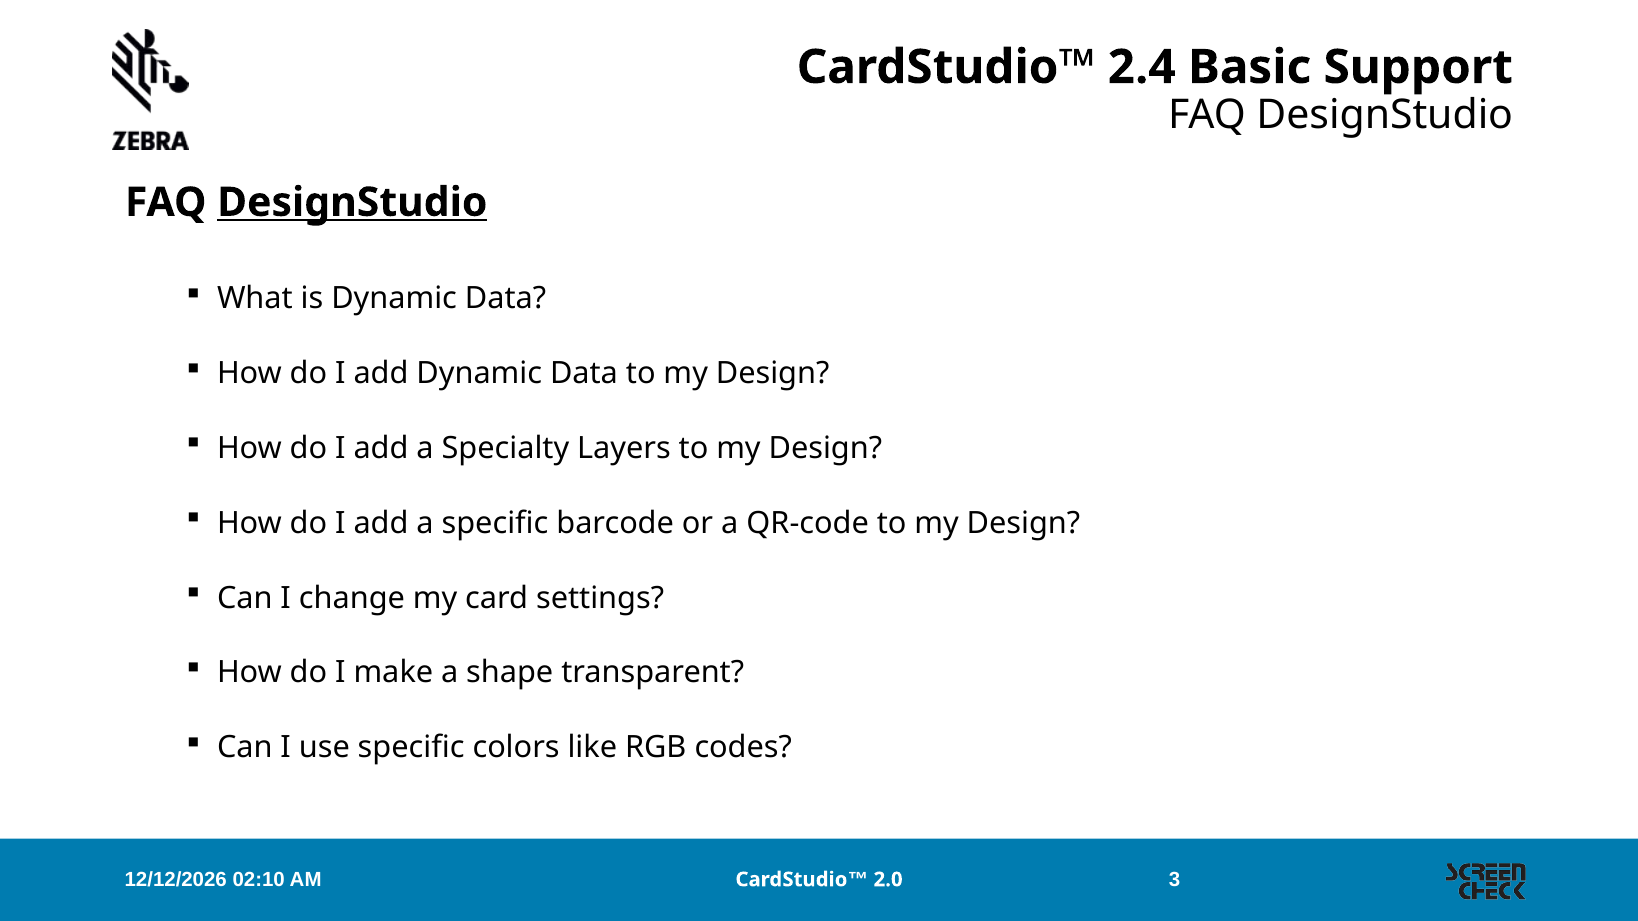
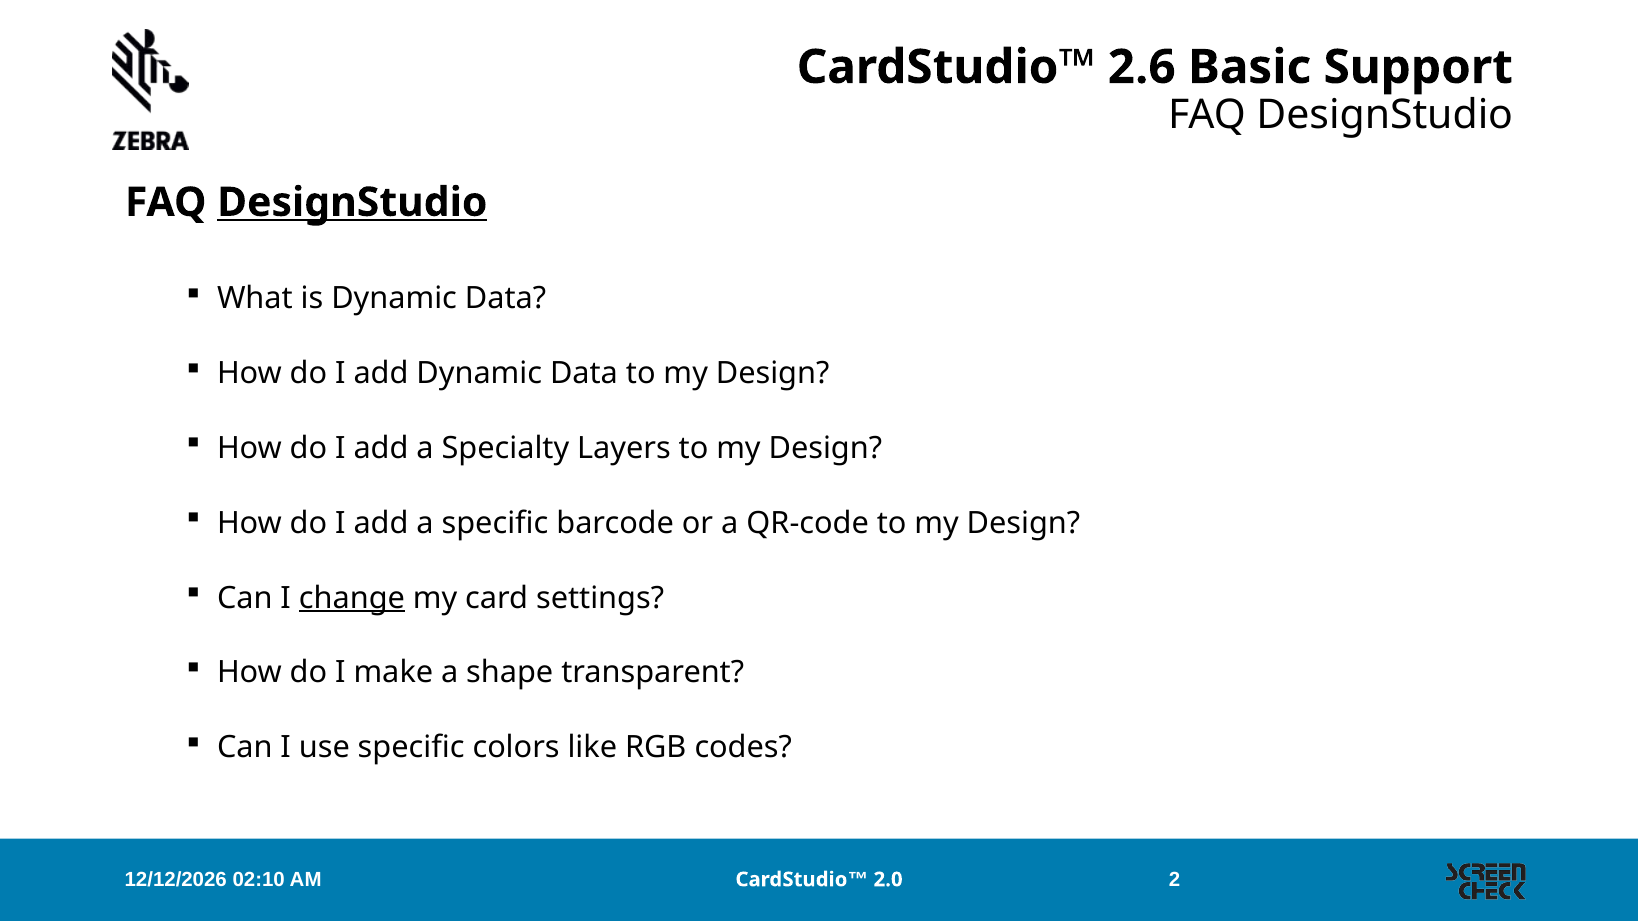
2.4: 2.4 -> 2.6 (1142, 67)
change underline: none -> present (352, 598)
3: 3 -> 2 (1175, 880)
